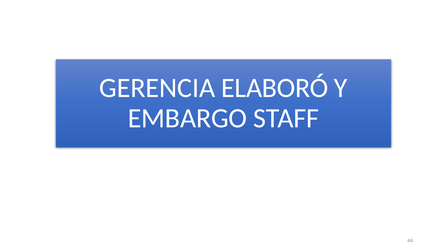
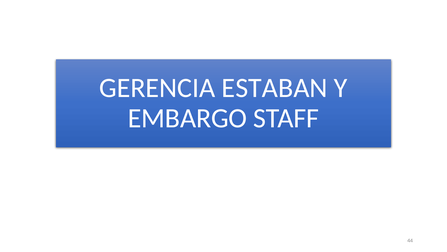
ELABORÓ: ELABORÓ -> ESTABAN (275, 88)
